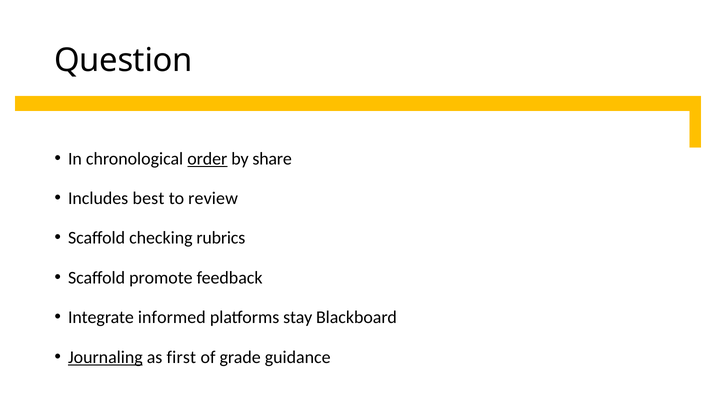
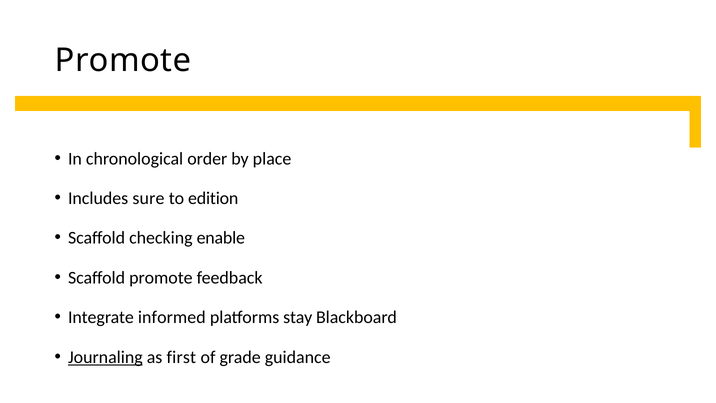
Question: Question -> Promote (123, 60)
order underline: present -> none (207, 159)
share: share -> place (272, 159)
best: best -> sure (148, 198)
review: review -> edition (213, 198)
rubrics: rubrics -> enable (221, 238)
